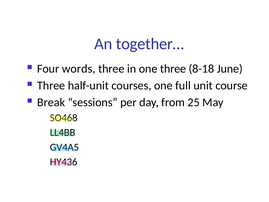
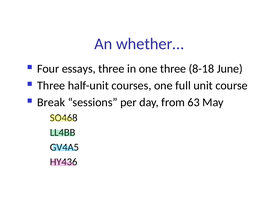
together…: together… -> whether… (150, 44)
words: words -> essays (79, 69)
25: 25 -> 63 (194, 102)
